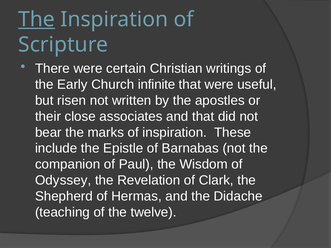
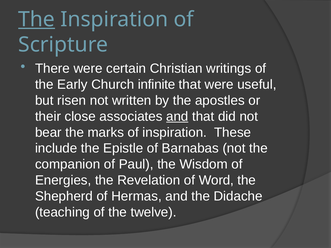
and underline: none -> present (177, 116)
Odyssey: Odyssey -> Energies (63, 181)
Clark: Clark -> Word (216, 181)
